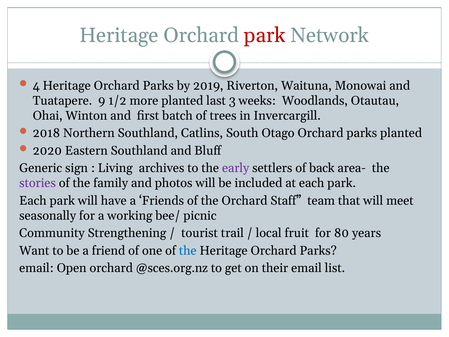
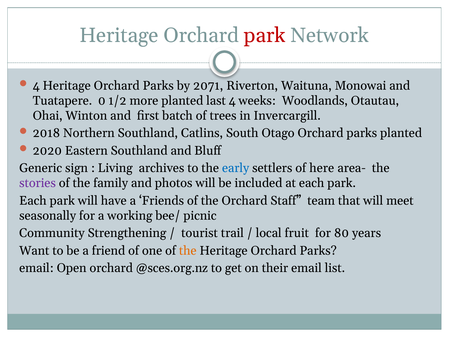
2019: 2019 -> 2071 (208, 86)
9: 9 -> 0 (102, 101)
last 3: 3 -> 4 (232, 101)
early colour: purple -> blue (236, 168)
back: back -> here (322, 168)
the colour: blue -> orange (188, 250)
